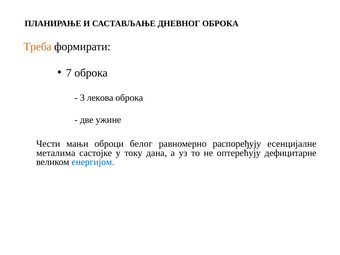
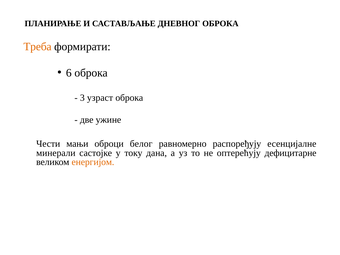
7: 7 -> 6 (69, 73)
лекова: лекова -> узраст (100, 98)
металима: металима -> минерали (56, 153)
енергијом colour: blue -> orange (93, 162)
